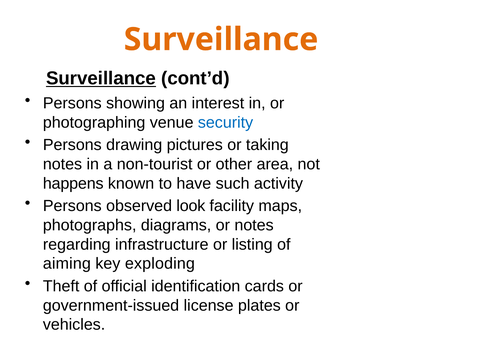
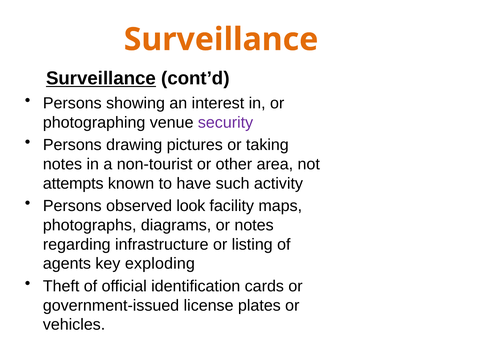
security colour: blue -> purple (226, 122)
happens: happens -> attempts (73, 183)
aiming: aiming -> agents (67, 263)
